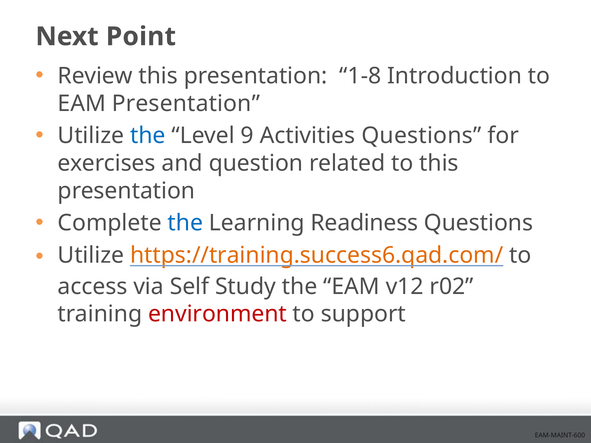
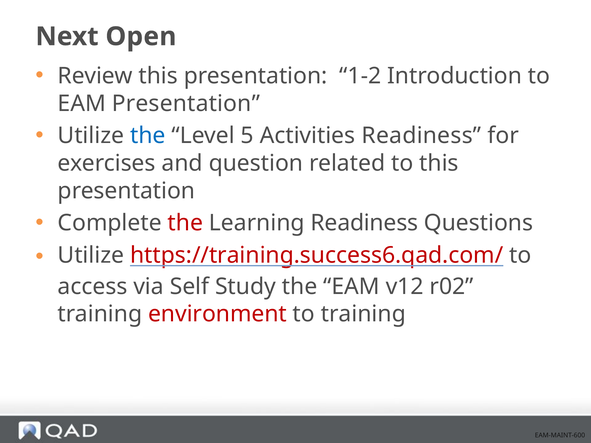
Point: Point -> Open (141, 37)
1-8: 1-8 -> 1-2 (360, 76)
9: 9 -> 5 (247, 136)
Activities Questions: Questions -> Readiness (421, 136)
the colour: blue -> red (185, 223)
https://training.success6.qad.com/ colour: orange -> red (317, 255)
to support: support -> training (363, 314)
